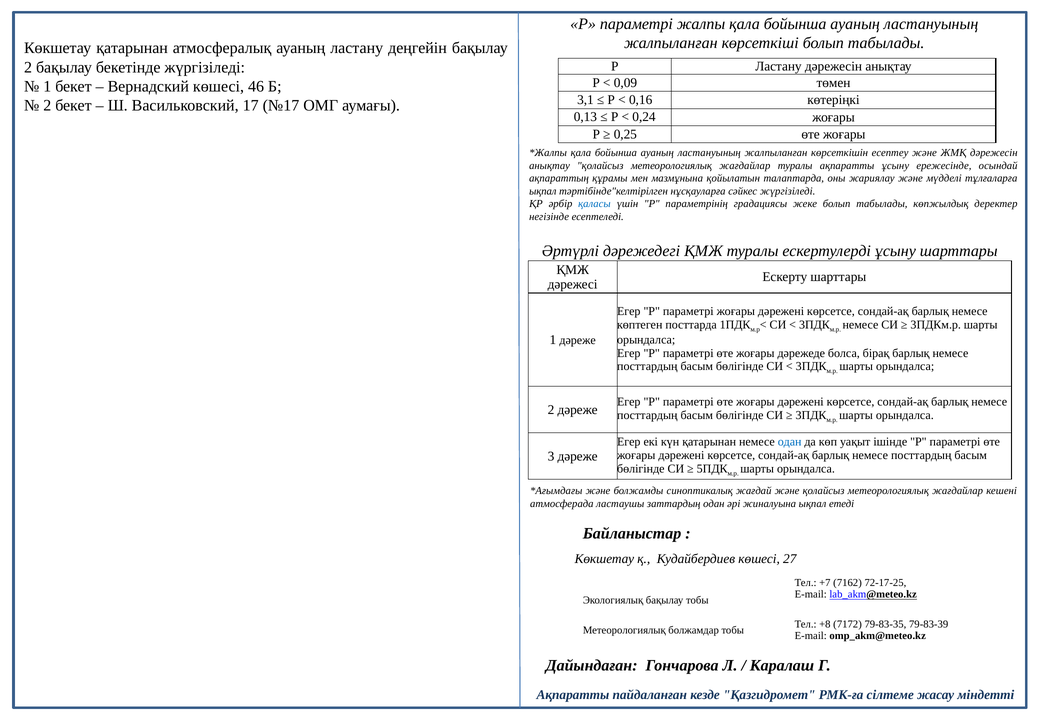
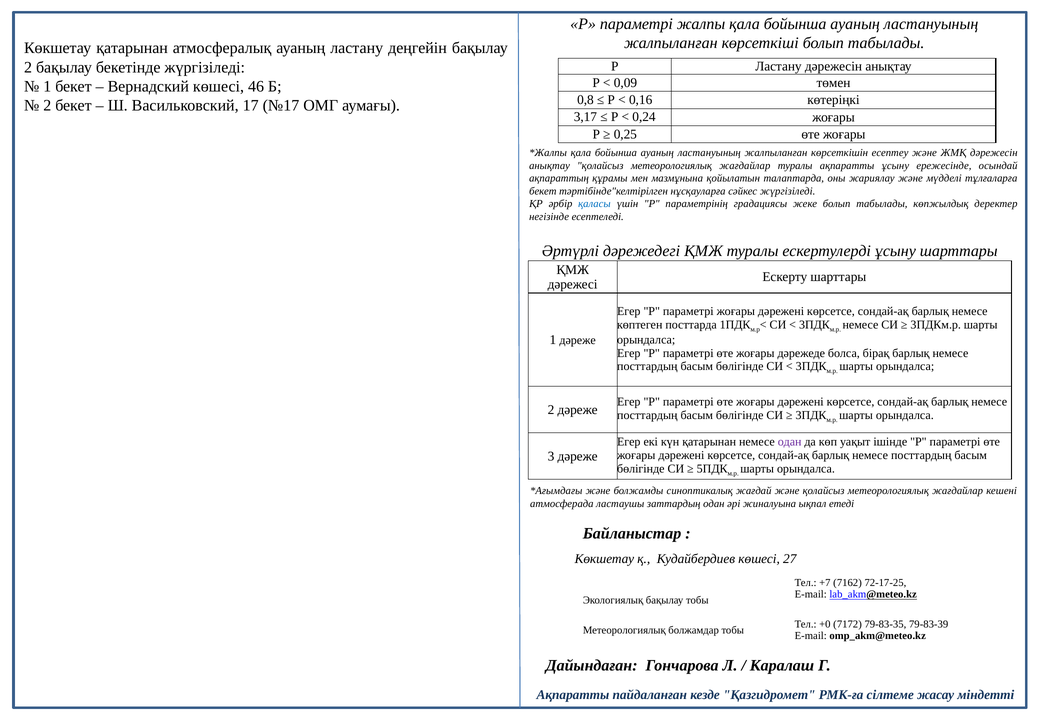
3,1: 3,1 -> 0,8 (585, 100)
0,13: 0,13 -> 3,17 (585, 117)
ықпал: ықпал -> бекет (543, 191)
одан colour: blue -> purple (790, 442)
+8: +8 -> +0 (825, 624)
